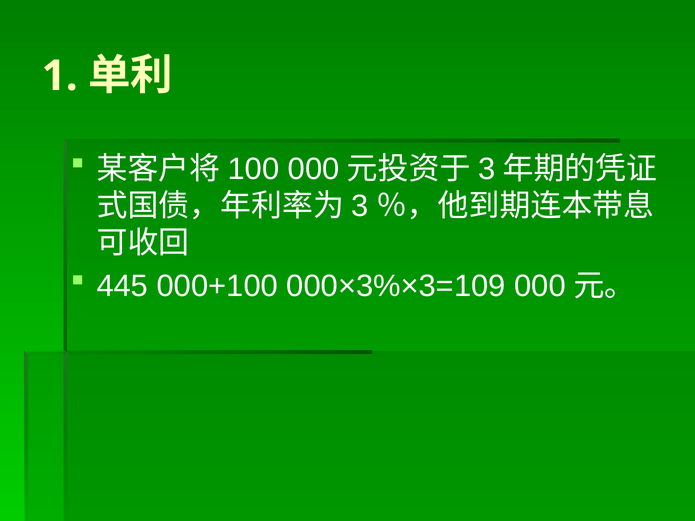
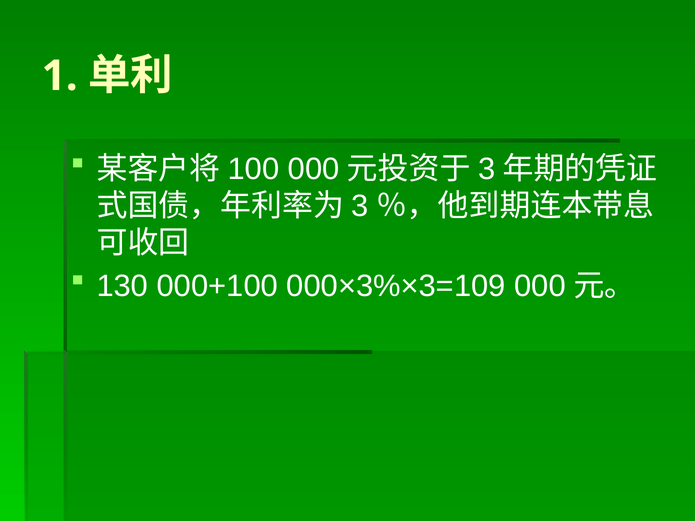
445: 445 -> 130 (122, 286)
